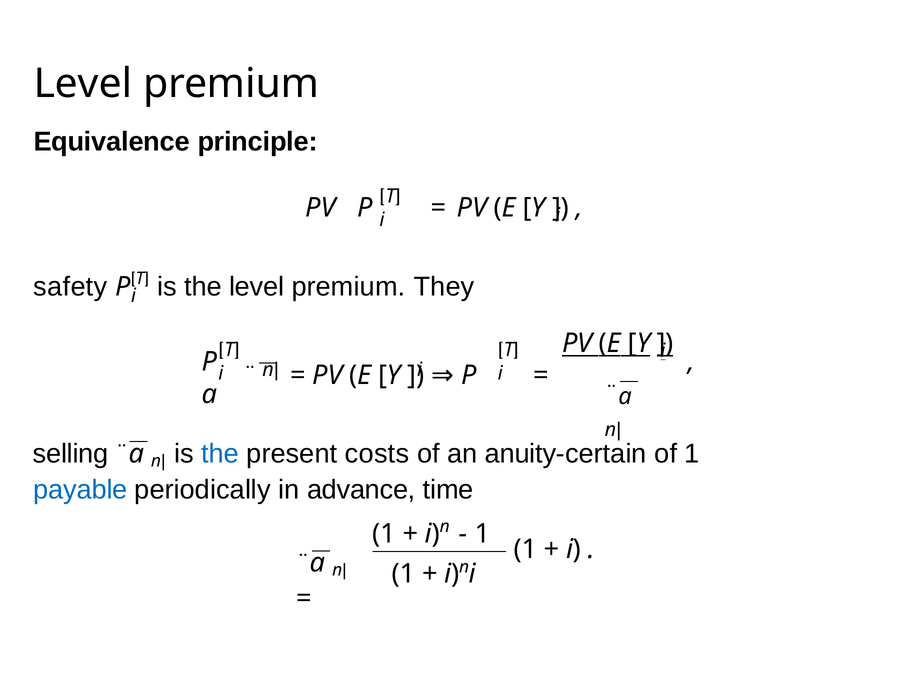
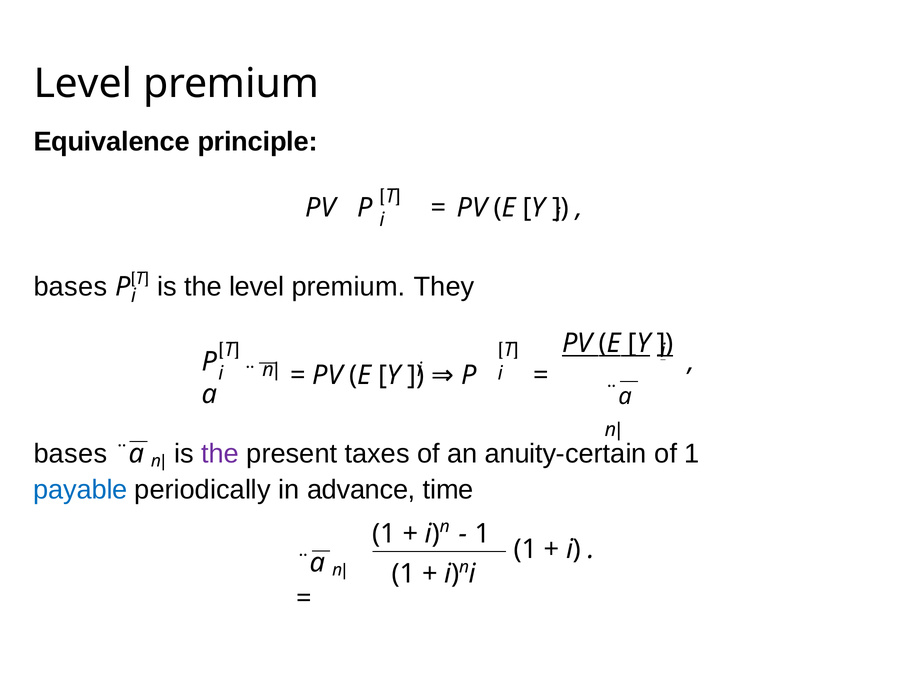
safety: safety -> bases (70, 287)
selling: selling -> bases (70, 454)
the colour: blue -> purple (220, 454)
costs: costs -> taxes (377, 454)
